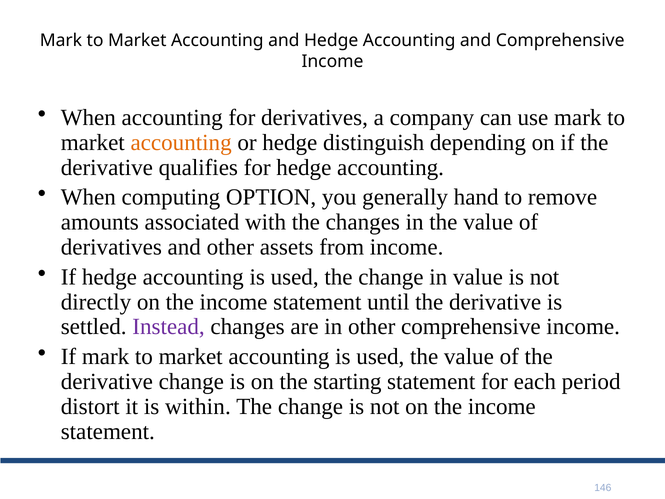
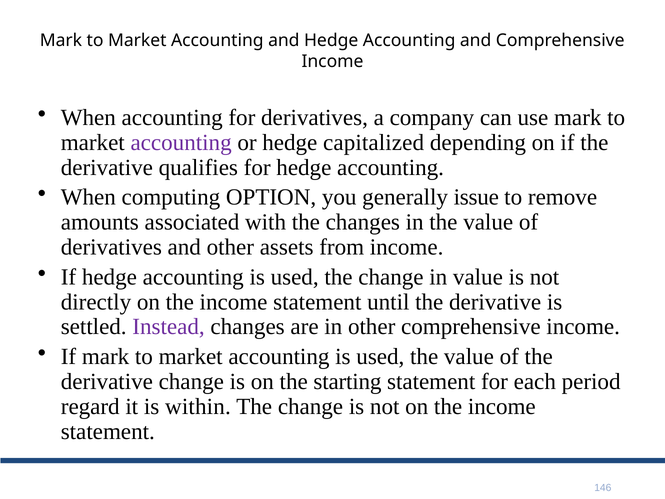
accounting colour: orange -> purple (181, 142)
distinguish: distinguish -> capitalized (374, 142)
hand: hand -> issue (476, 197)
distort: distort -> regard (90, 406)
